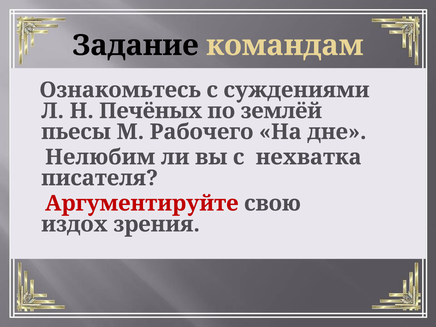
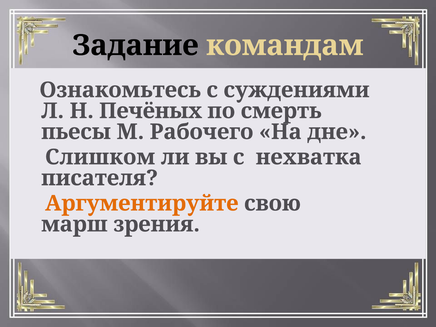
землёй: землёй -> смерть (281, 111)
Нелюбим: Нелюбим -> Слишком (100, 157)
Аргументируйте colour: red -> orange (142, 203)
издох: издох -> марш (74, 224)
